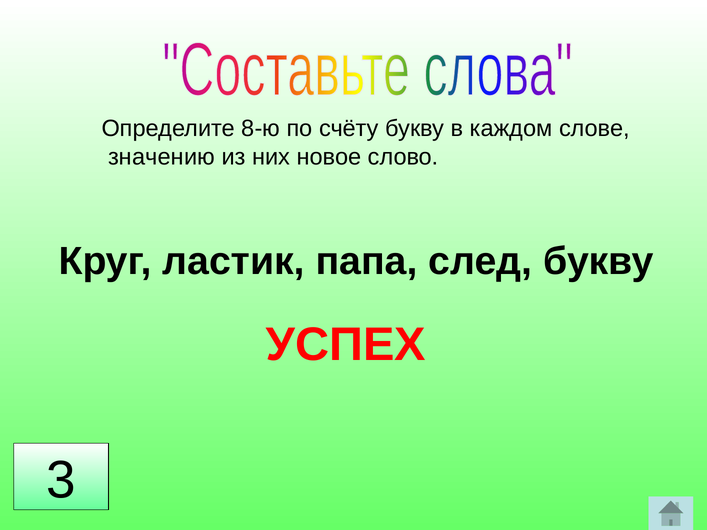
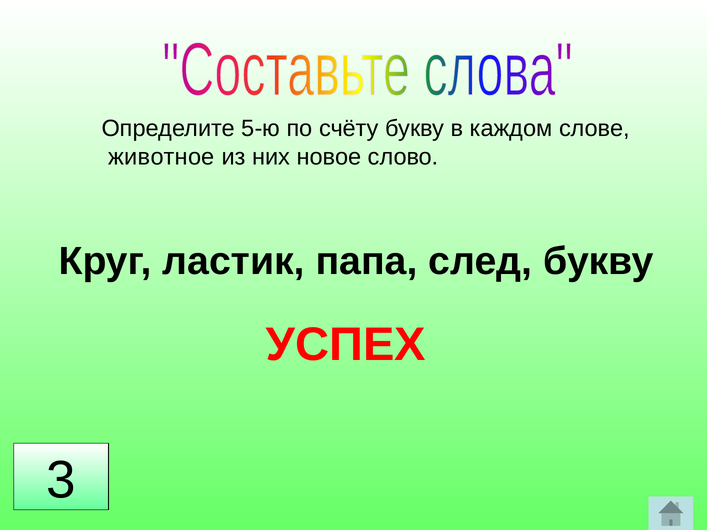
8-ю: 8-ю -> 5-ю (261, 129)
значению: значению -> животное (161, 157)
